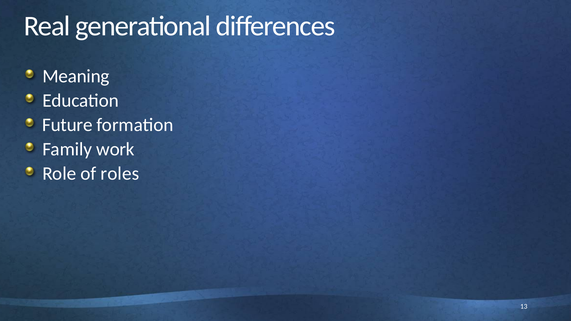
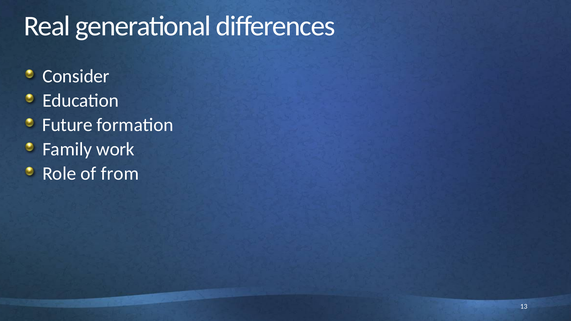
Meaning: Meaning -> Consider (76, 76)
roles: roles -> from (120, 174)
